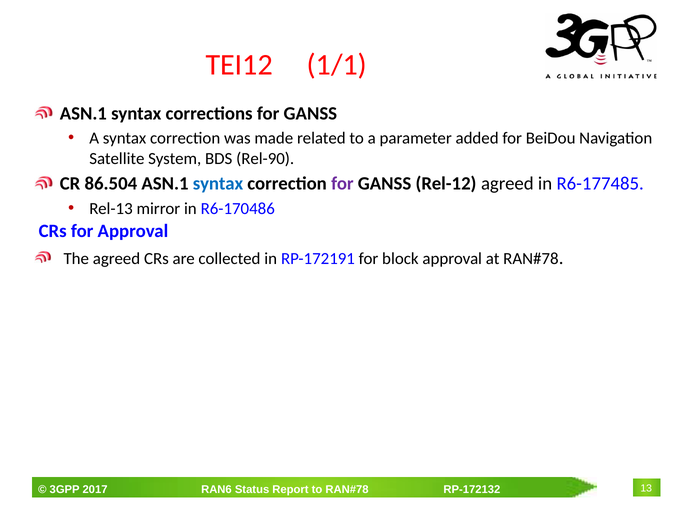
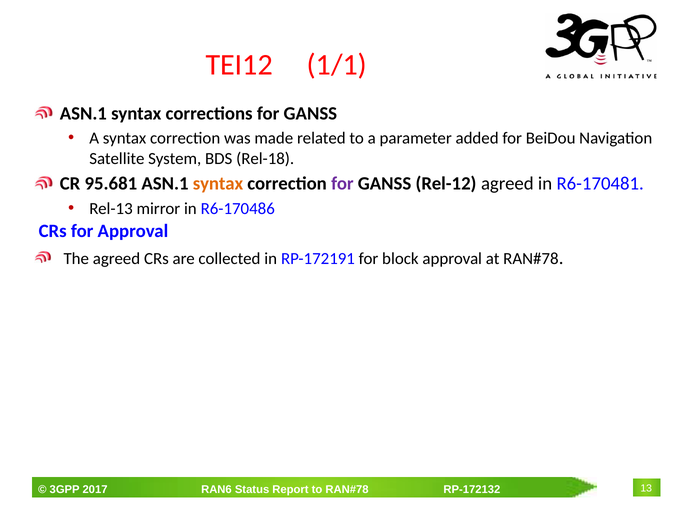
Rel-90: Rel-90 -> Rel-18 (265, 158)
86.504: 86.504 -> 95.681 (111, 184)
syntax colour: blue -> orange (218, 184)
R6-177485: R6-177485 -> R6-170481 (600, 184)
